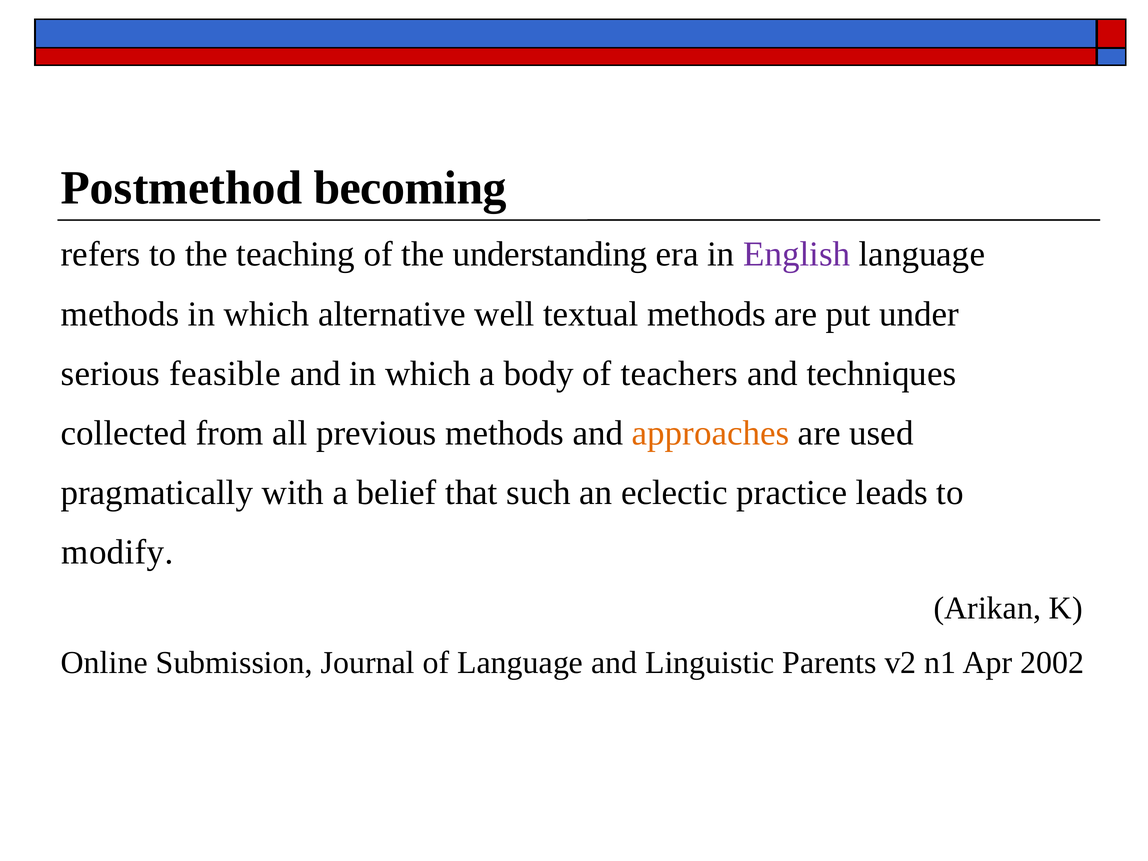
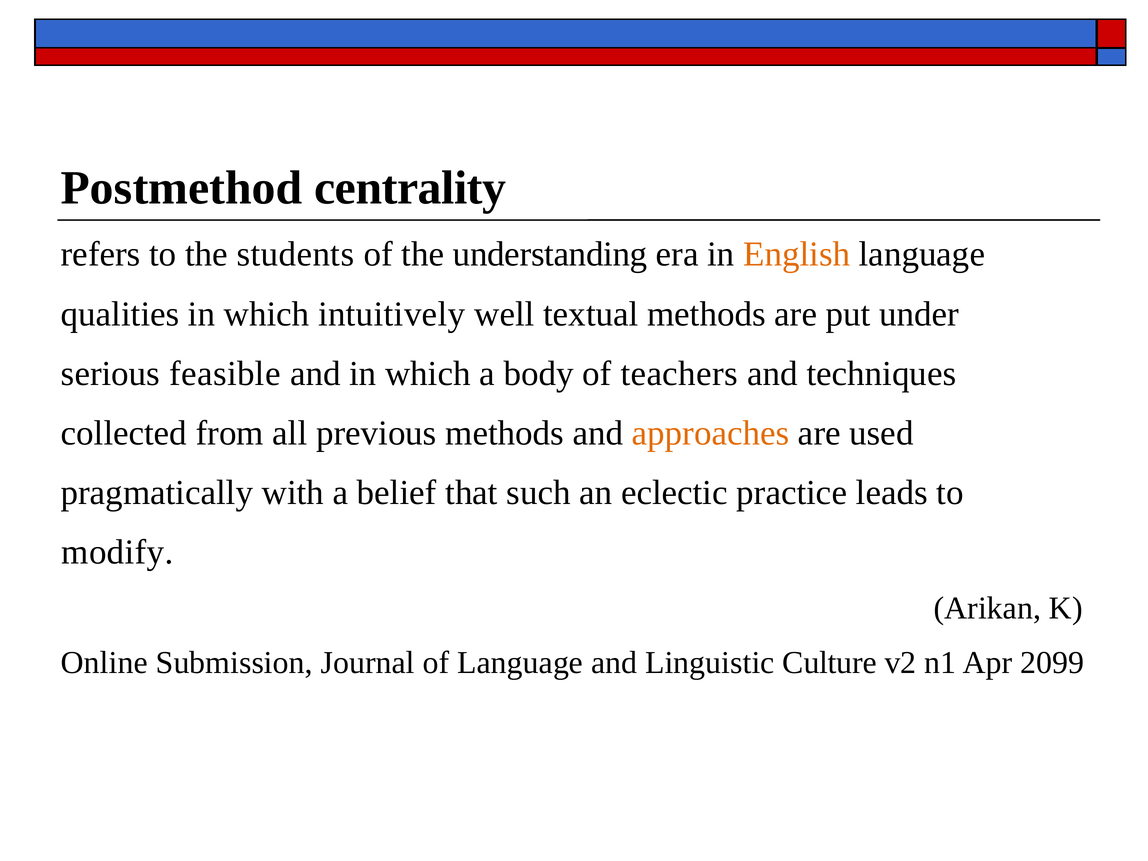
becoming: becoming -> centrality (410, 188)
teaching: teaching -> students (296, 254)
English colour: purple -> orange (797, 254)
methods: methods -> qualities (120, 314)
alternative: alternative -> intuitively (392, 314)
Parents: Parents -> Culture (830, 663)
2002: 2002 -> 2099 (1052, 663)
